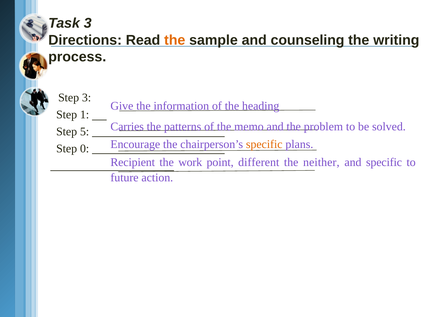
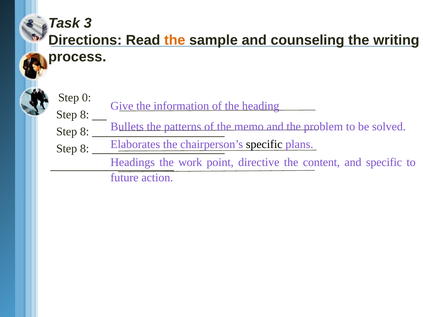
Step 3: 3 -> 0 (87, 98)
1: 1 -> 8 (85, 115)
Carries: Carries -> Bullets (127, 127)
5: 5 -> 8 (85, 132)
Encourage: Encourage -> Elaborates (135, 144)
specific colour: orange -> black (264, 144)
0: 0 -> 8 (85, 149)
Recipient: Recipient -> Headings (133, 162)
different: different -> directive (259, 162)
neither: neither -> content (321, 162)
